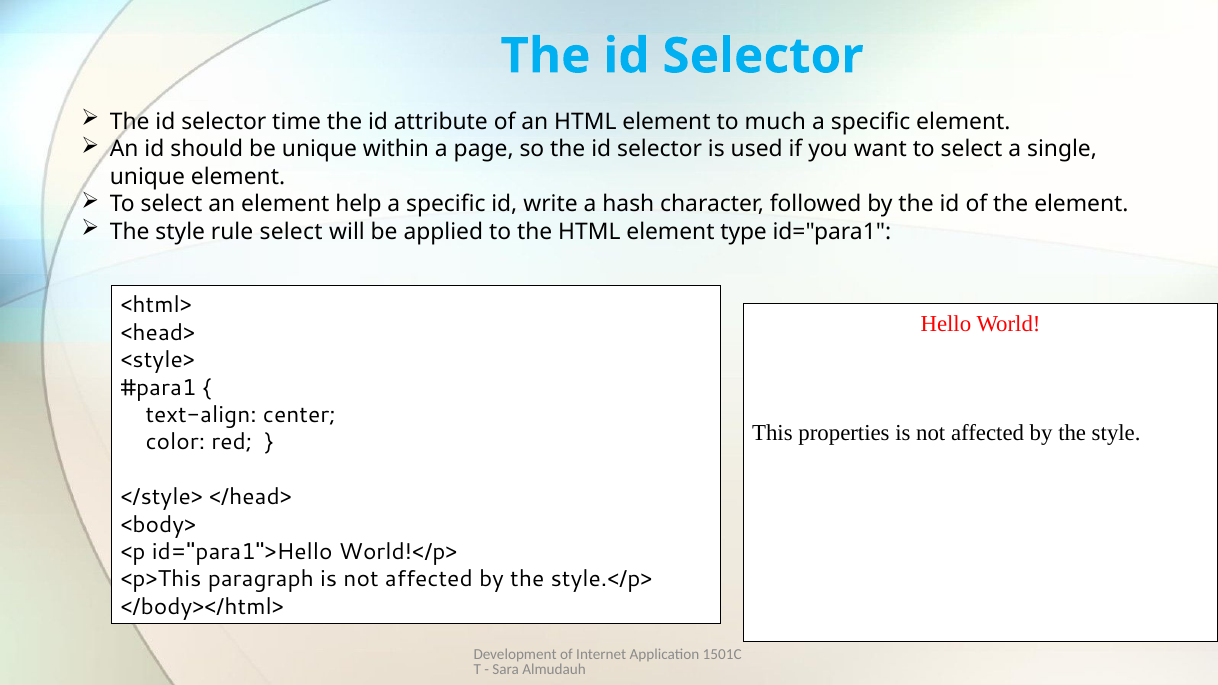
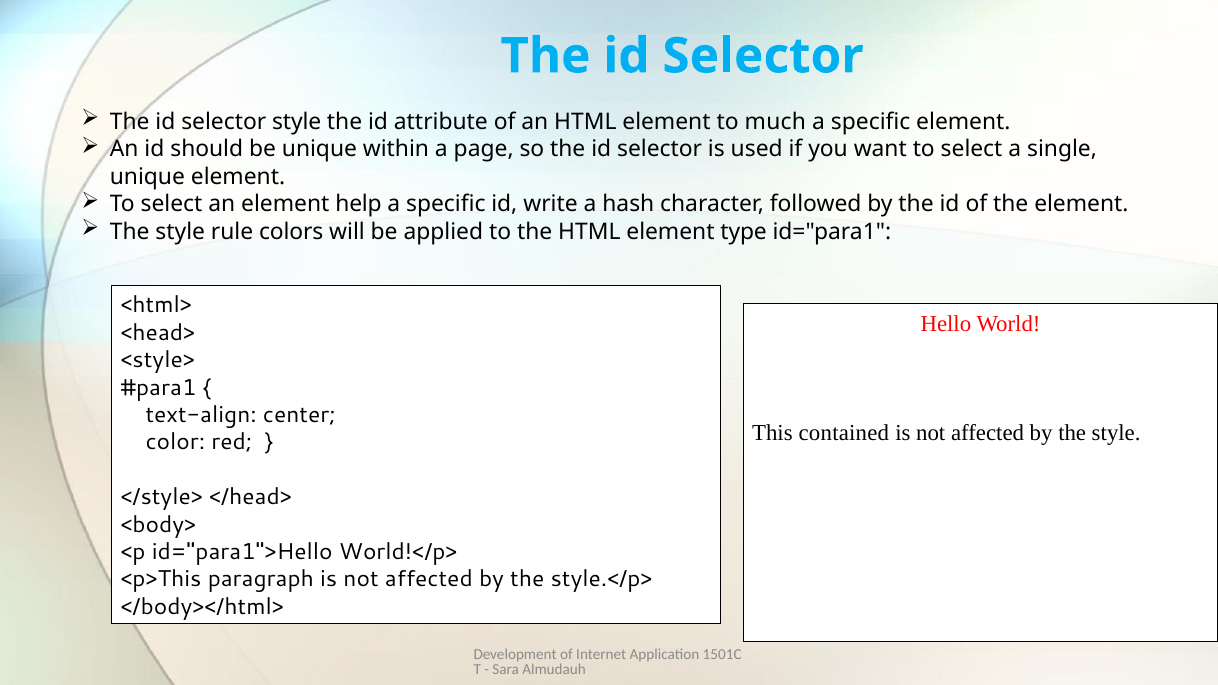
selector time: time -> style (297, 122)
rule select: select -> colors (291, 232)
properties: properties -> contained (844, 433)
